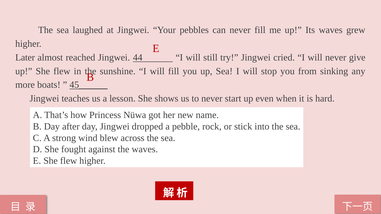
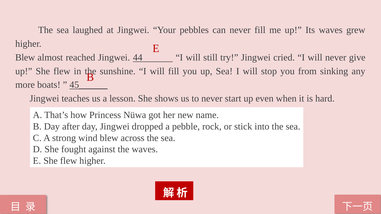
Later: Later -> Blew (25, 58)
